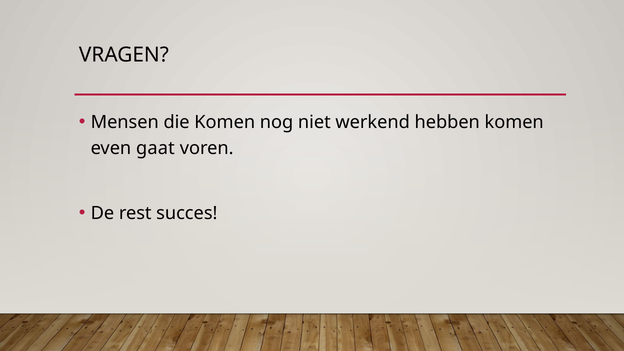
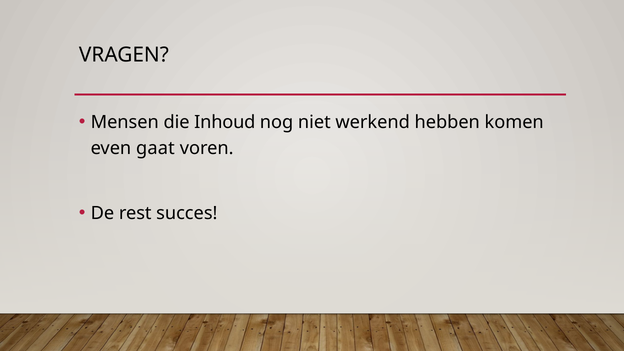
die Komen: Komen -> Inhoud (225, 122)
